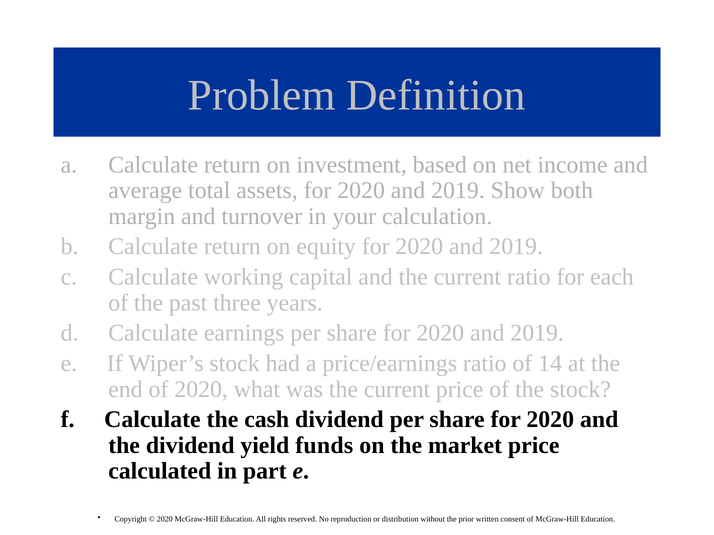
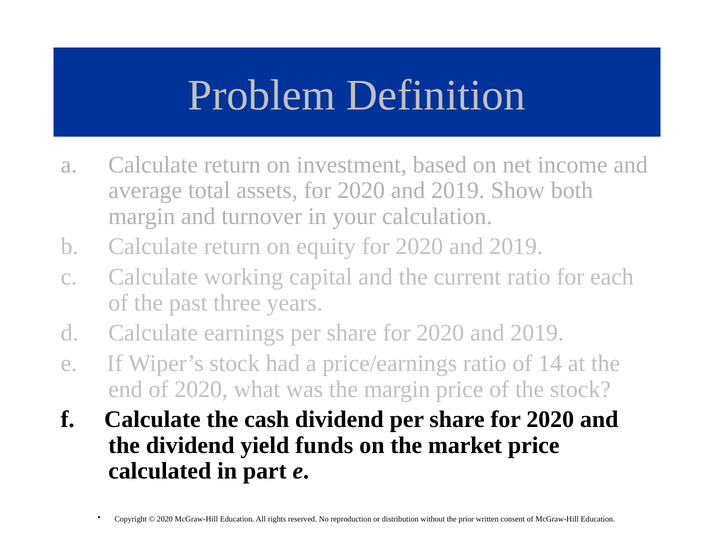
was the current: current -> margin (397, 390)
